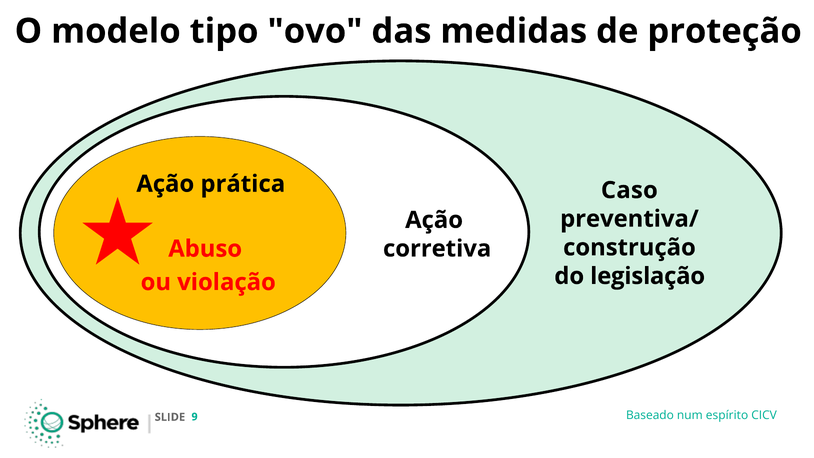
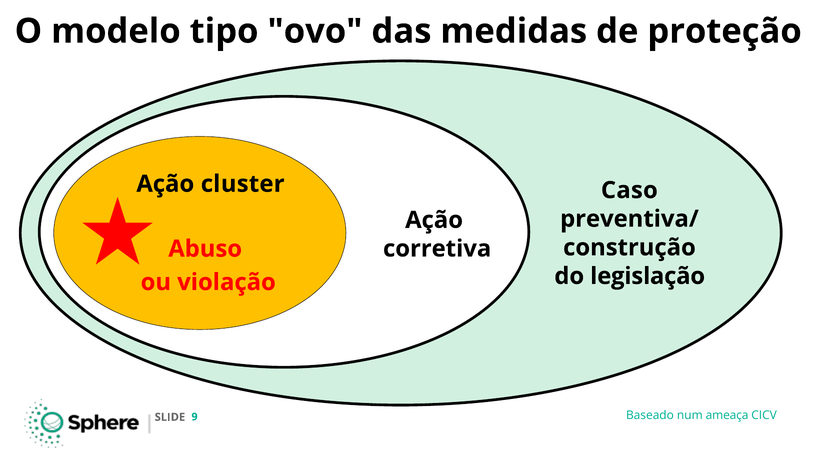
prática: prática -> cluster (243, 184)
espírito: espírito -> ameaça (727, 415)
